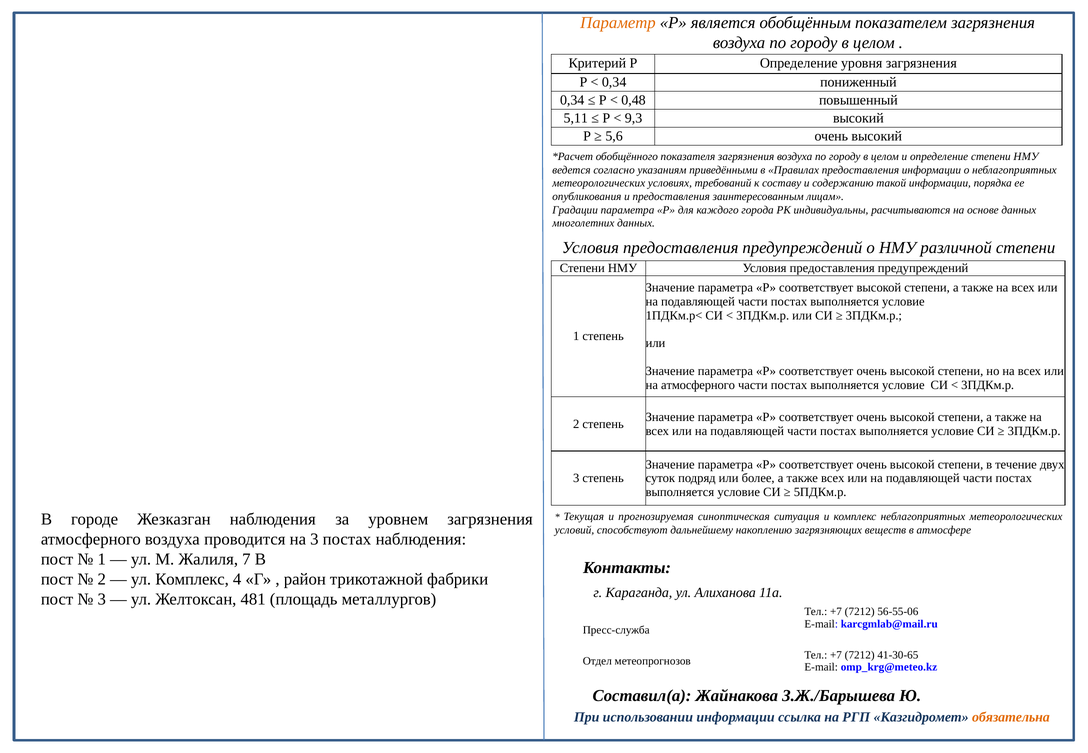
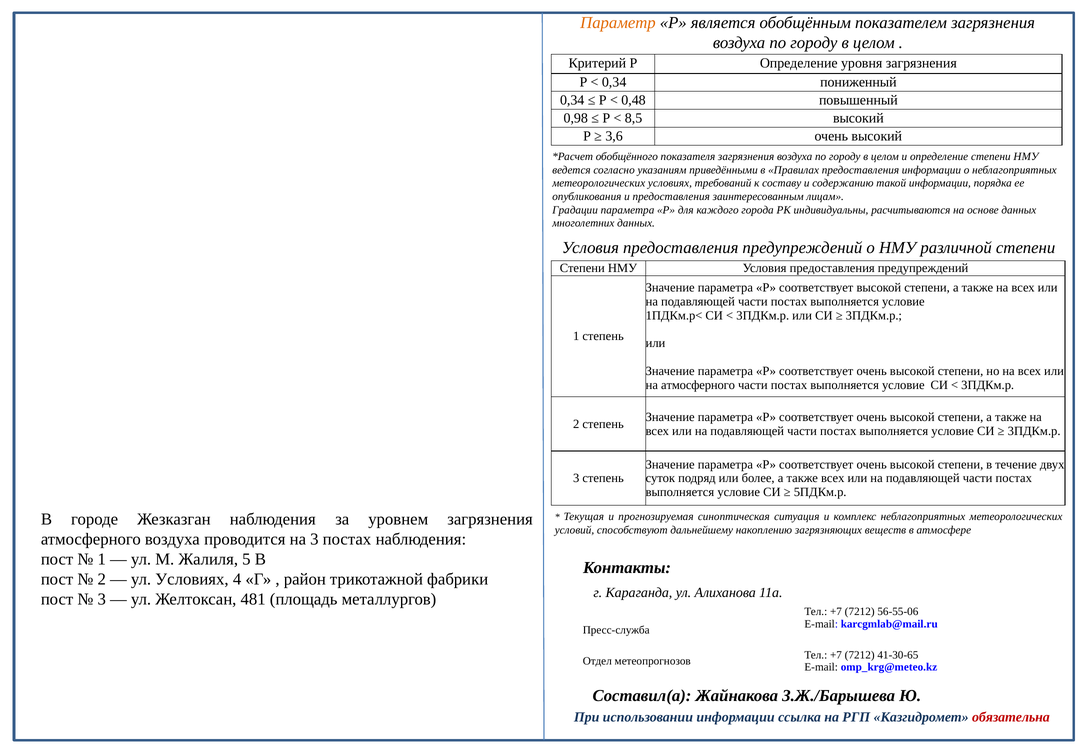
5,11: 5,11 -> 0,98 (576, 118)
9,3: 9,3 -> 8,5 (634, 118)
5,6: 5,6 -> 3,6 (614, 136)
7: 7 -> 5 (246, 559)
ул Комплекс: Комплекс -> Условиях (192, 580)
обязательна colour: orange -> red (1011, 717)
